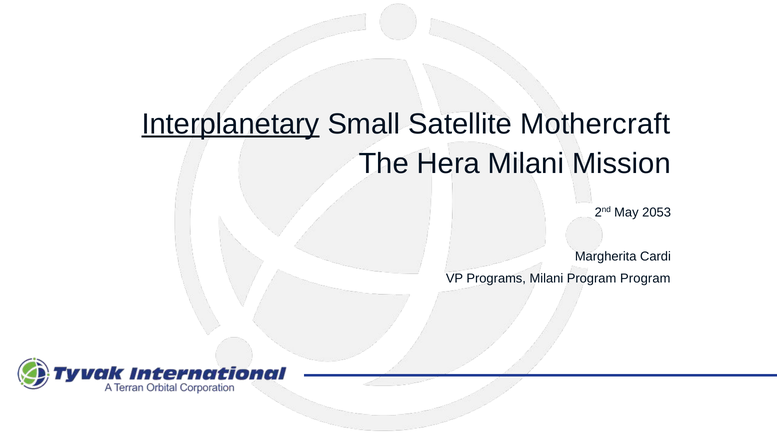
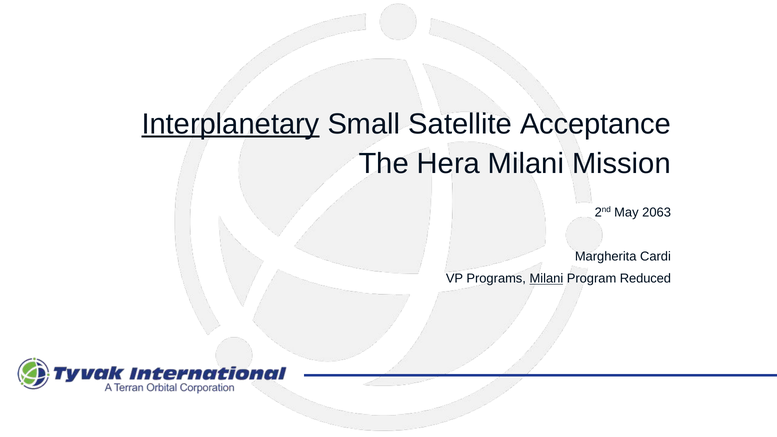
Mothercraft: Mothercraft -> Acceptance (595, 124)
2053: 2053 -> 2063 (657, 212)
Milani underline: none -> present (546, 279)
Program Program: Program -> Reduced (645, 279)
